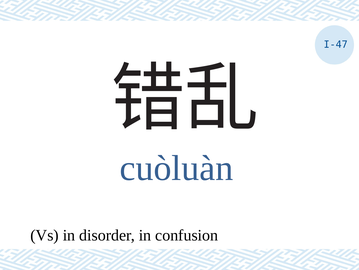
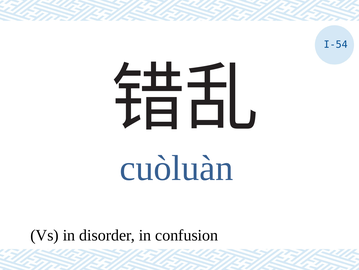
I-47: I-47 -> I-54 (336, 44)
